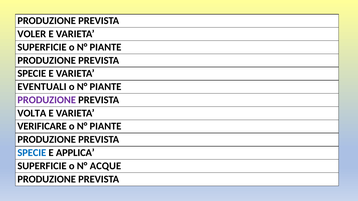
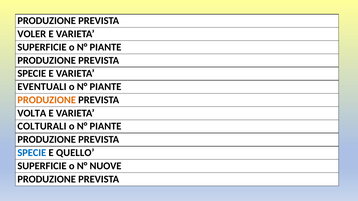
PRODUZIONE colour: purple -> orange (47, 100)
VERIFICARE: VERIFICARE -> COLTURALI (42, 127)
APPLICA: APPLICA -> QUELLO (75, 153)
ACQUE: ACQUE -> NUOVE (106, 166)
